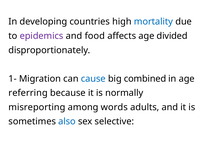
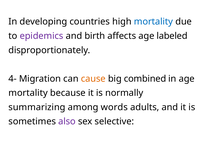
food: food -> birth (95, 36)
divided: divided -> labeled (172, 36)
1-: 1- -> 4- (13, 79)
cause colour: blue -> orange (93, 79)
referring: referring -> mortality (28, 93)
misreporting: misreporting -> summarizing (37, 108)
also colour: blue -> purple (67, 122)
